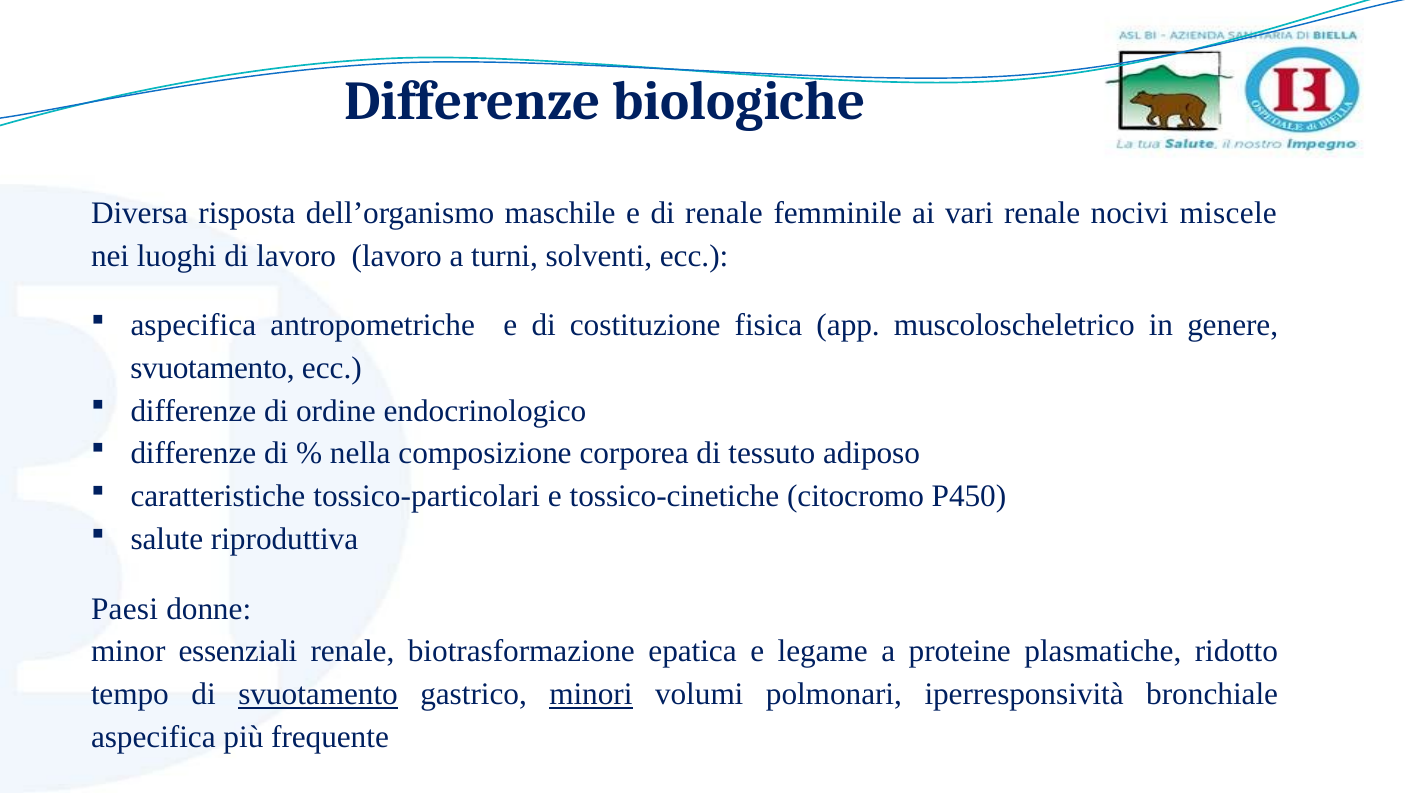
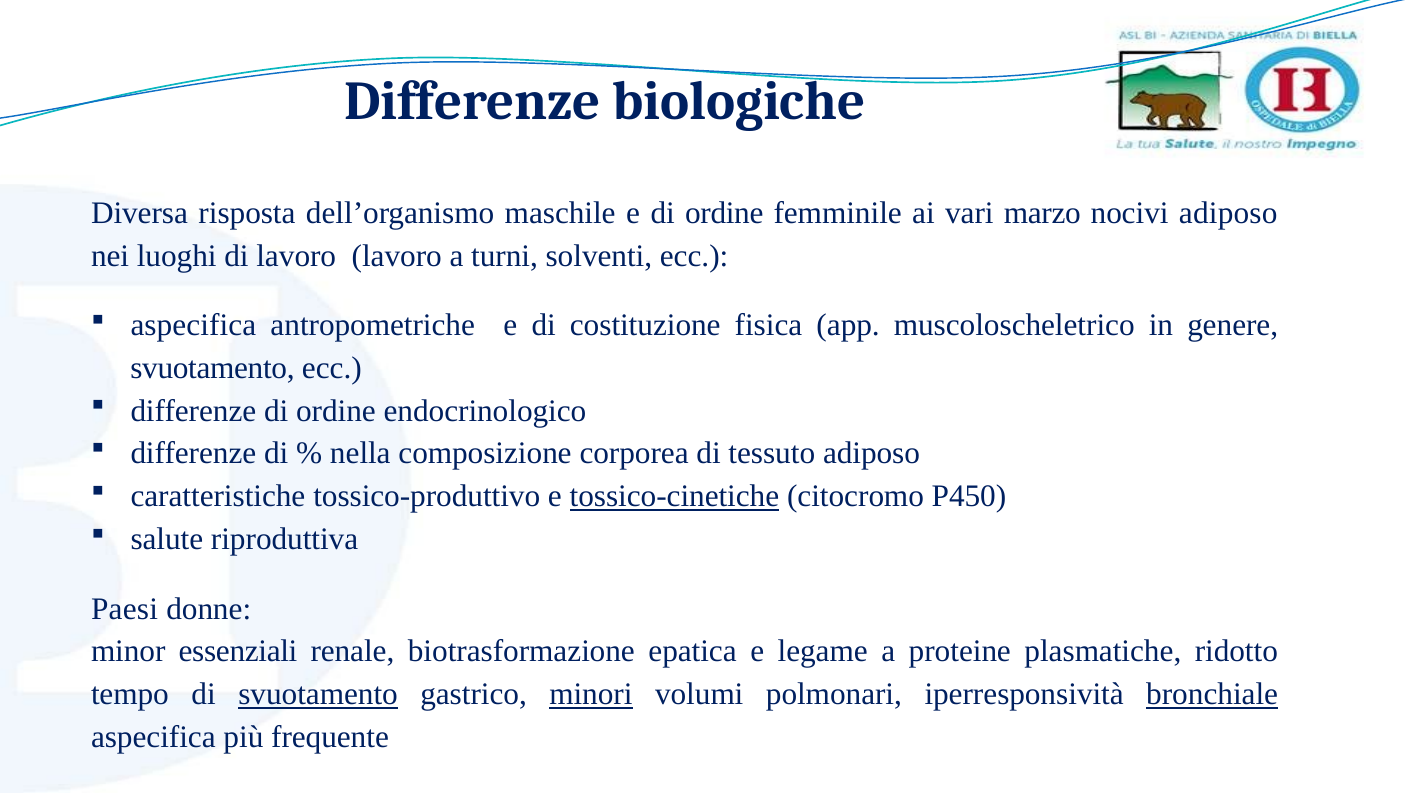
e di renale: renale -> ordine (724, 213)
vari renale: renale -> marzo (1042, 213)
nocivi miscele: miscele -> adiposo (1228, 213)
tossico-particolari: tossico-particolari -> tossico-produttivo (427, 497)
tossico-cinetiche underline: none -> present (674, 497)
bronchiale underline: none -> present (1212, 695)
